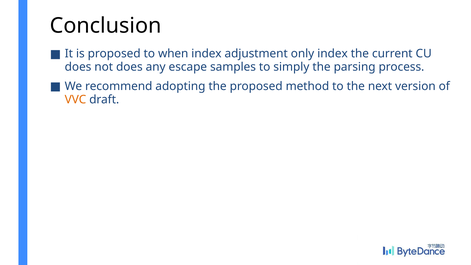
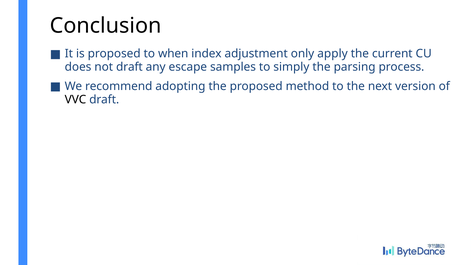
only index: index -> apply (332, 54)
not does: does -> draft (129, 67)
VVC colour: orange -> black (75, 100)
